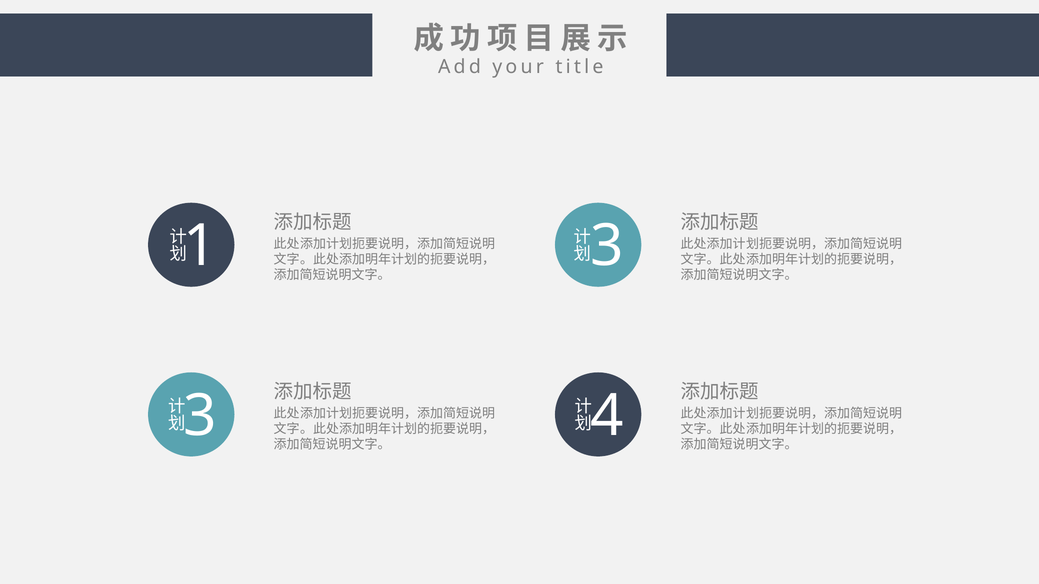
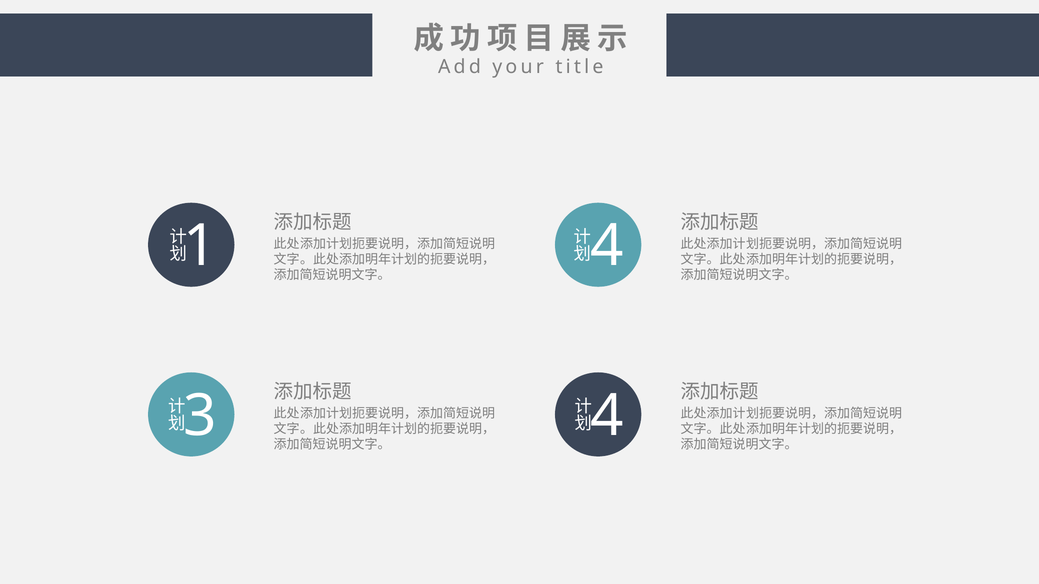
3: 3 -> 4 (607, 246)
